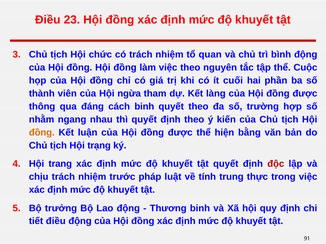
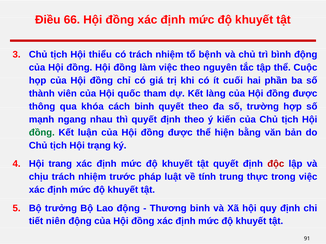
23: 23 -> 66 (72, 20)
chức: chức -> thiểu (100, 55)
quan: quan -> bệnh (210, 55)
ngừa: ngừa -> quốc (129, 94)
đáng: đáng -> khóa (92, 107)
nhằm: nhằm -> mạnh (42, 120)
đồng colour: orange -> green (42, 133)
tiết điều: điều -> niên (56, 222)
